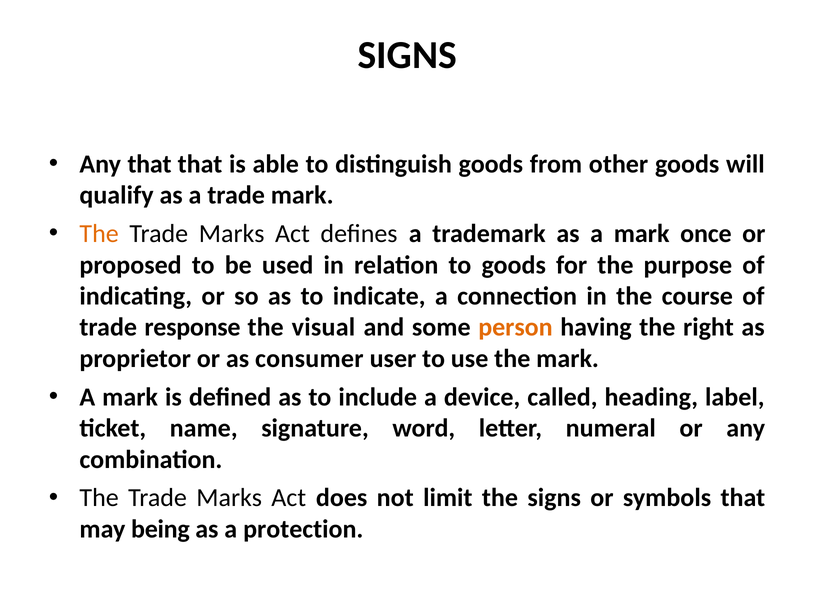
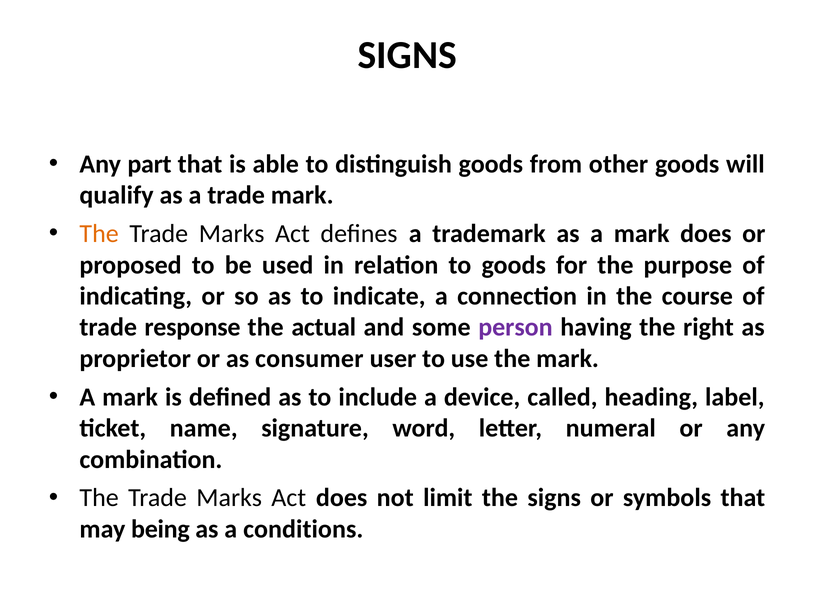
Any that: that -> part (150, 164)
mark once: once -> does (706, 234)
visual: visual -> actual (324, 327)
person colour: orange -> purple (515, 327)
protection: protection -> conditions (303, 529)
